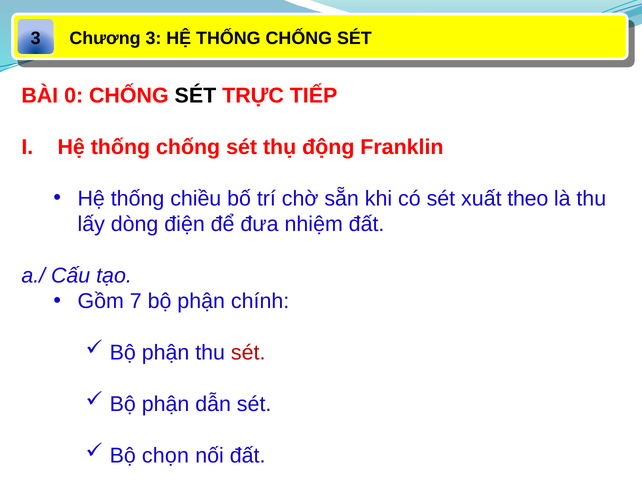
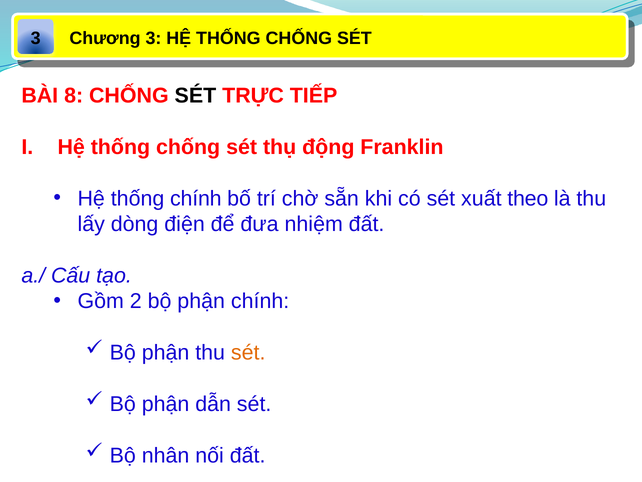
0: 0 -> 8 (74, 96)
thống chiều: chiều -> chính (196, 198)
7: 7 -> 2 (136, 301)
sét colour: red -> orange (248, 352)
chọn: chọn -> nhân (166, 455)
